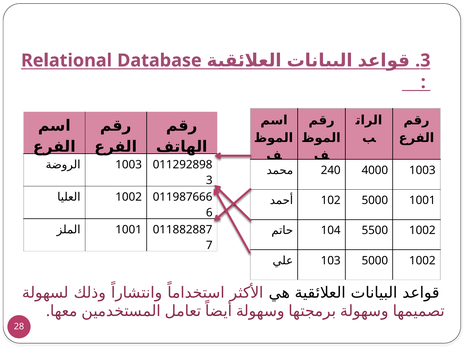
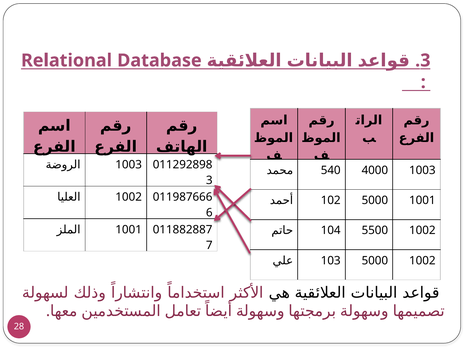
240: 240 -> 540 (331, 170)
